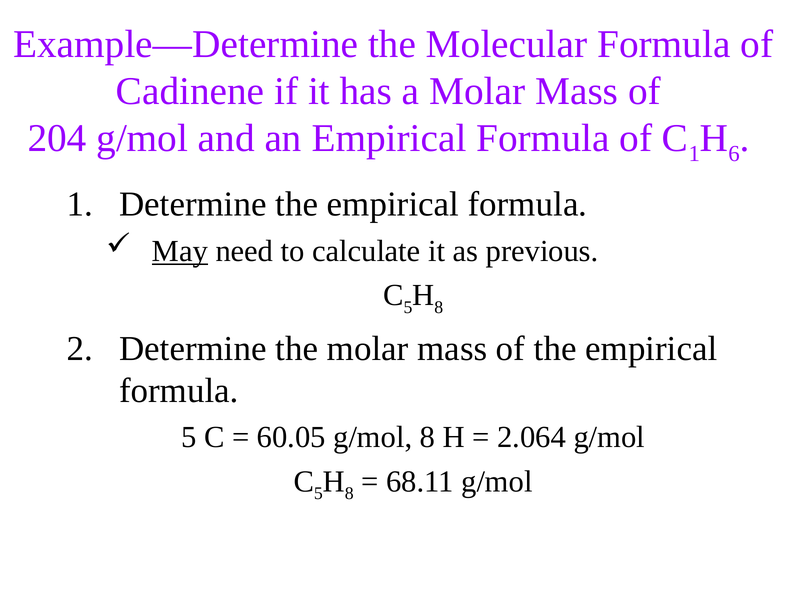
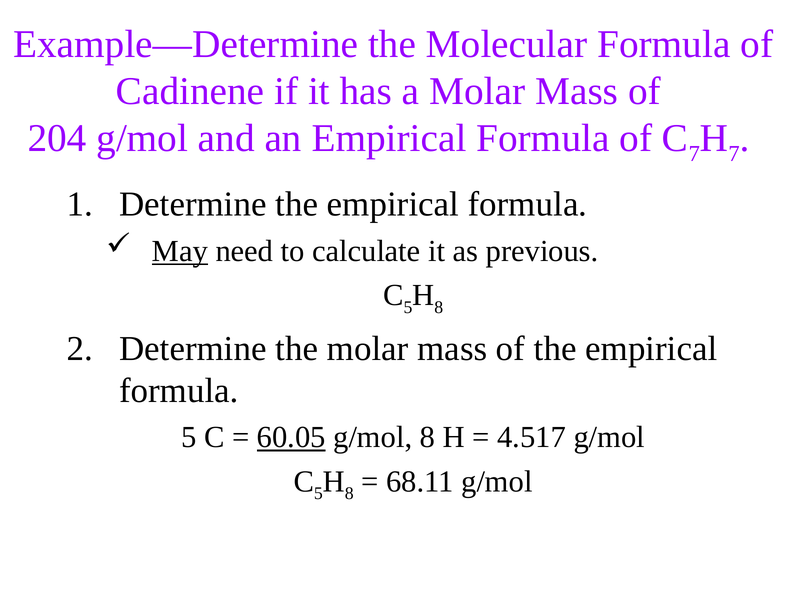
C 1: 1 -> 7 (694, 154)
H 6: 6 -> 7 (734, 154)
60.05 underline: none -> present (291, 437)
2.064: 2.064 -> 4.517 (532, 437)
